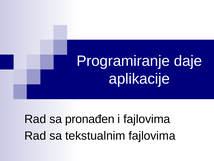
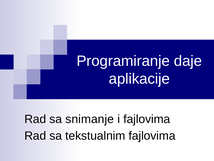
pronađen: pronađen -> snimanje (90, 119)
